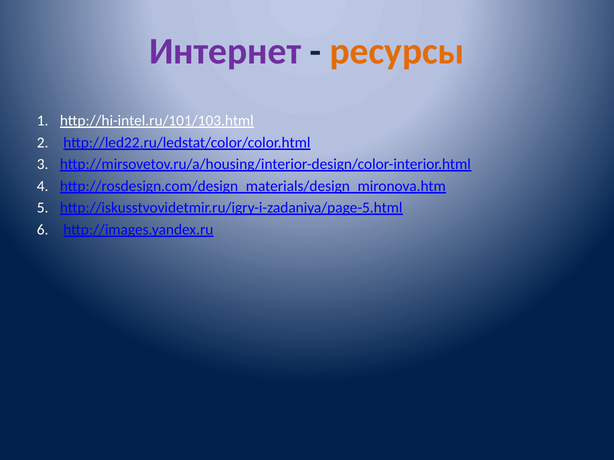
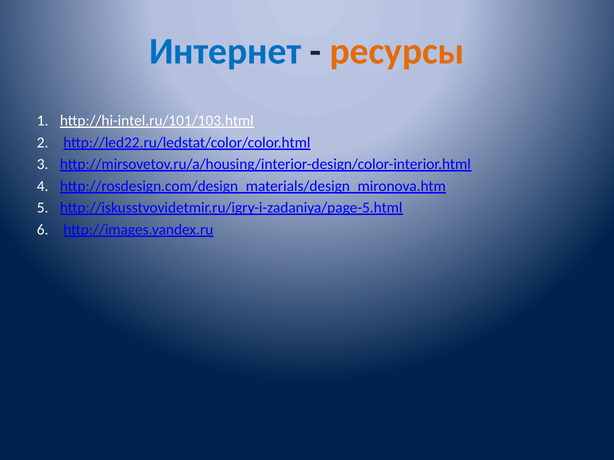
Интернет colour: purple -> blue (225, 52)
